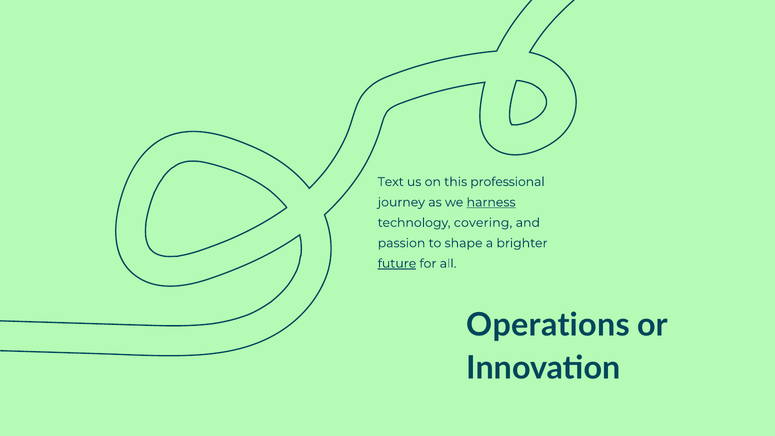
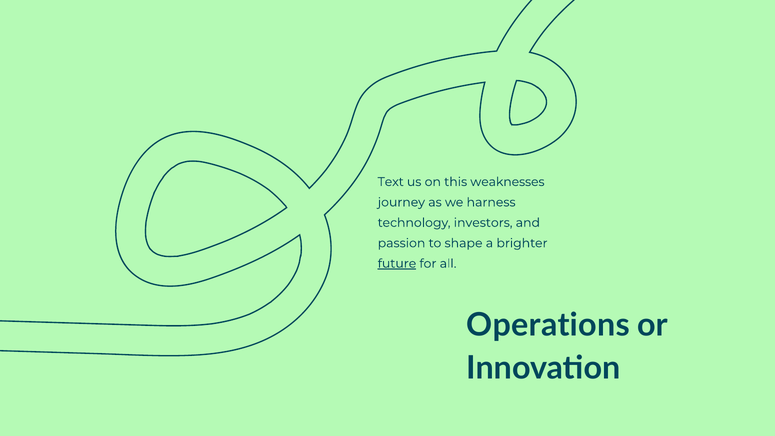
professional: professional -> weaknesses (507, 182)
harness underline: present -> none (491, 202)
covering: covering -> investors (483, 223)
